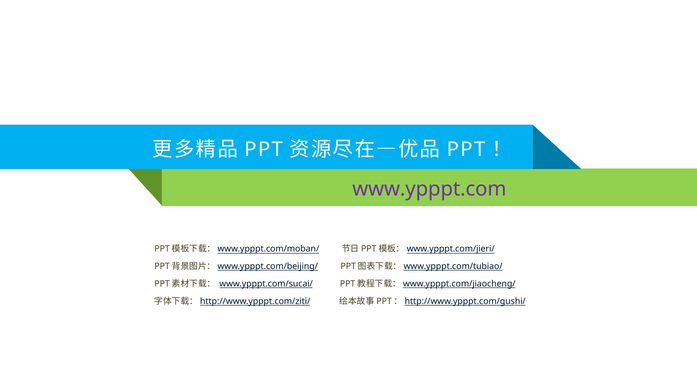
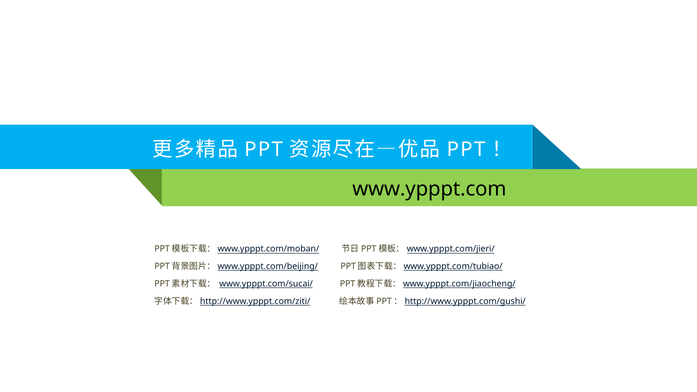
www.ypppt.com colour: purple -> black (429, 189)
